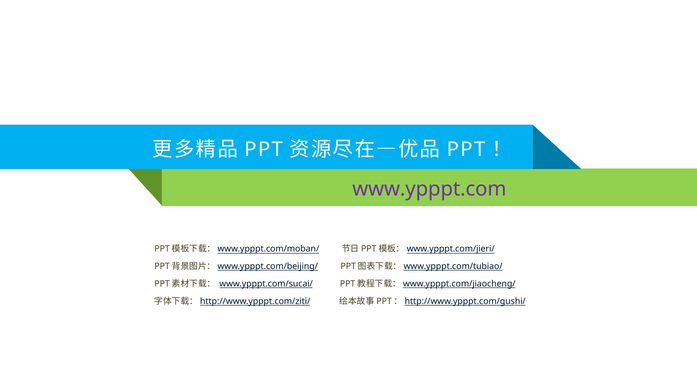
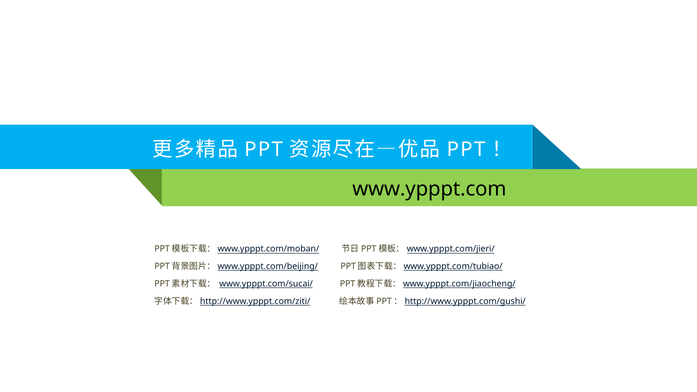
www.ypppt.com colour: purple -> black (429, 189)
